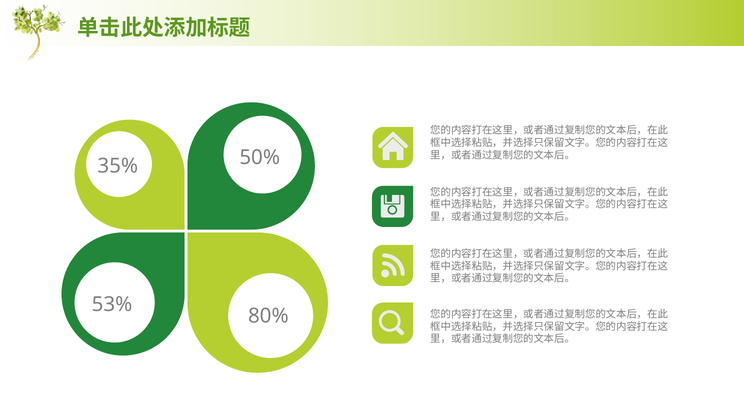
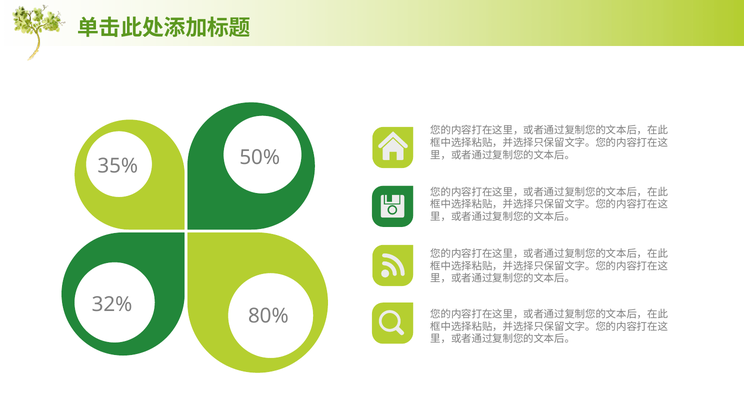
53%: 53% -> 32% (112, 305)
